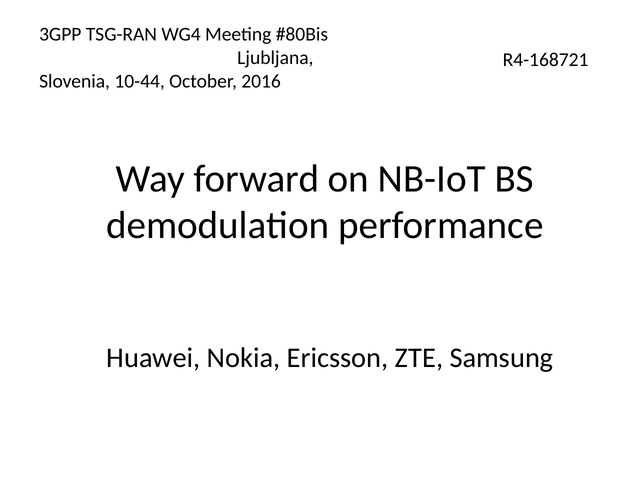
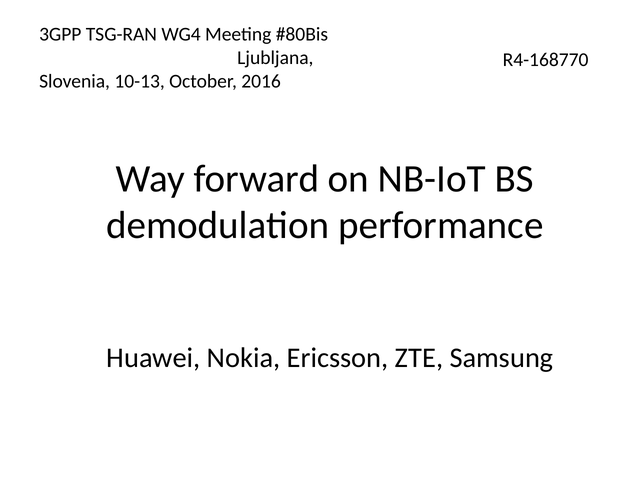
R4-168721: R4-168721 -> R4-168770 (546, 60)
10-44: 10-44 -> 10-13 (140, 81)
